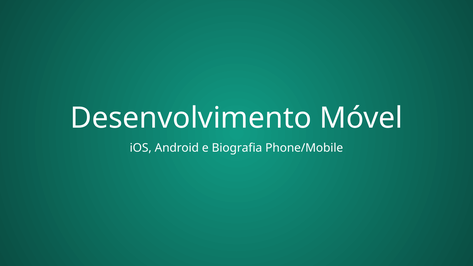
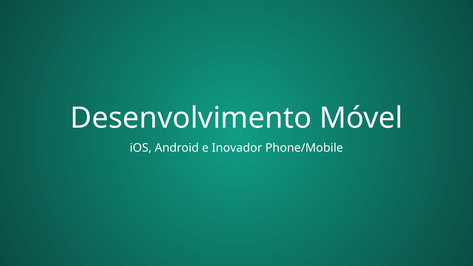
Biografia: Biografia -> Inovador (237, 148)
